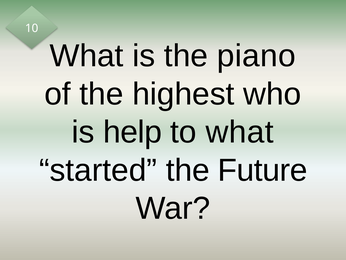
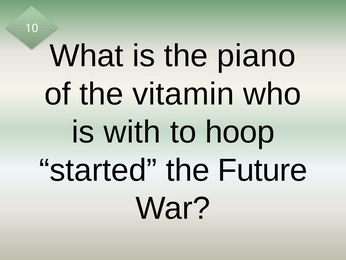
highest: highest -> vitamin (183, 94)
help: help -> with (132, 132)
to what: what -> hoop (240, 132)
